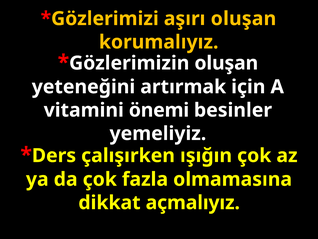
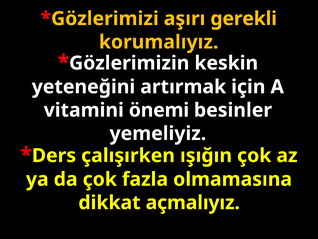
aşırı oluşan: oluşan -> gerekli (244, 19)
oluşan: oluşan -> keskin (226, 63)
